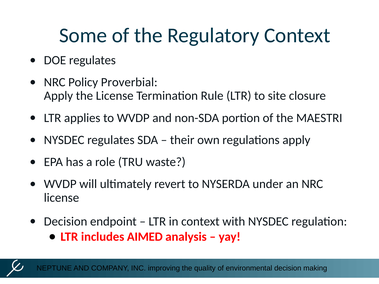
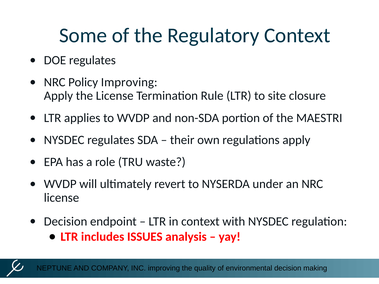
Policy Proverbial: Proverbial -> Improving (129, 82)
AIMED: AIMED -> ISSUES (145, 237)
